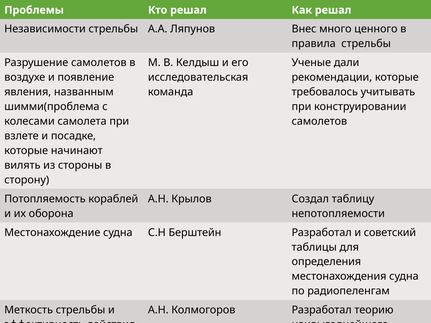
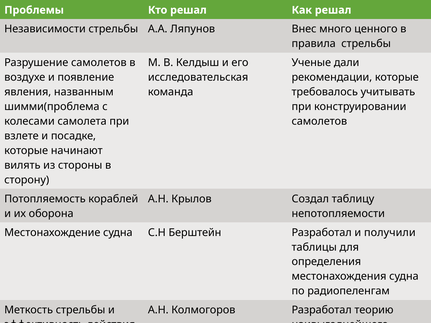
советский: советский -> получили (390, 233)
